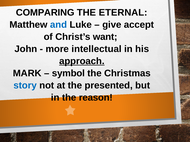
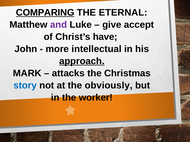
COMPARING underline: none -> present (45, 13)
and colour: blue -> purple (59, 25)
want: want -> have (105, 37)
symbol: symbol -> attacks (68, 73)
presented: presented -> obviously (109, 86)
reason: reason -> worker (96, 98)
